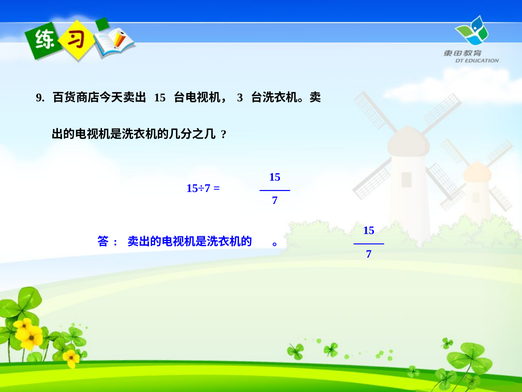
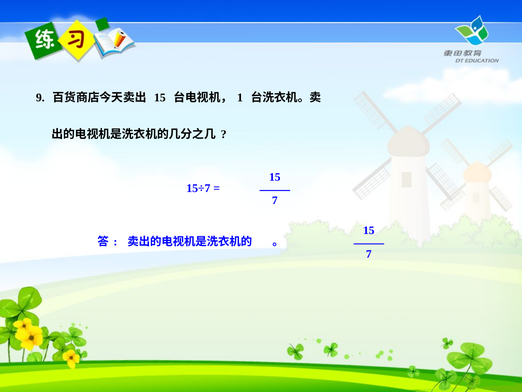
3: 3 -> 1 (240, 97)
